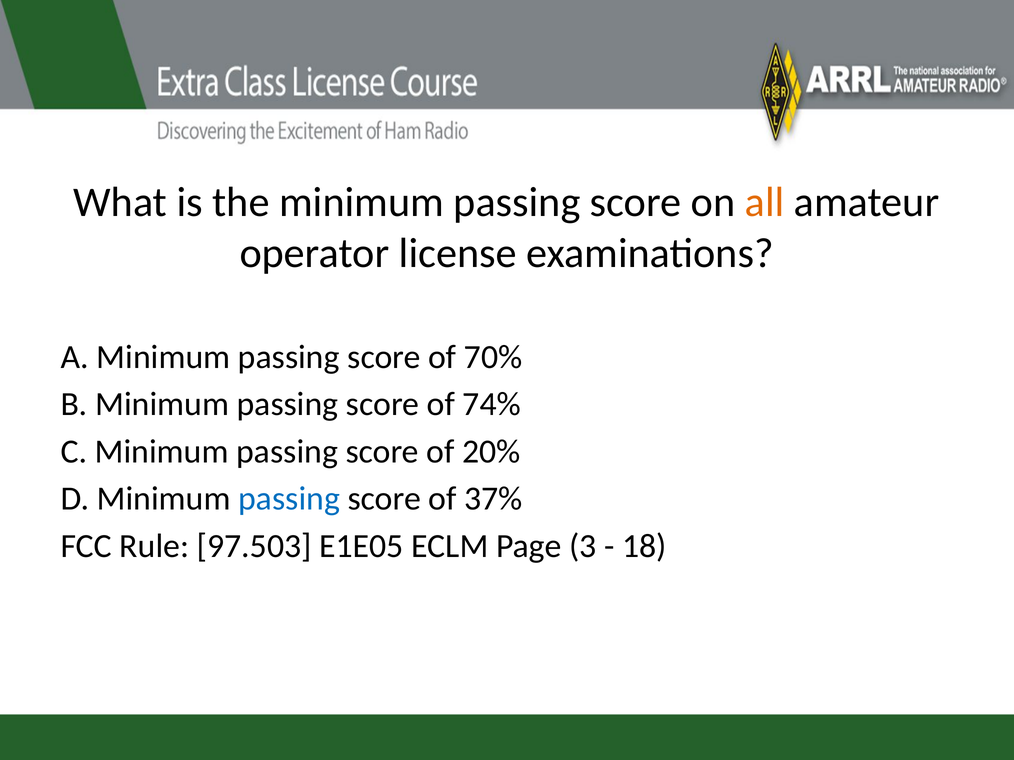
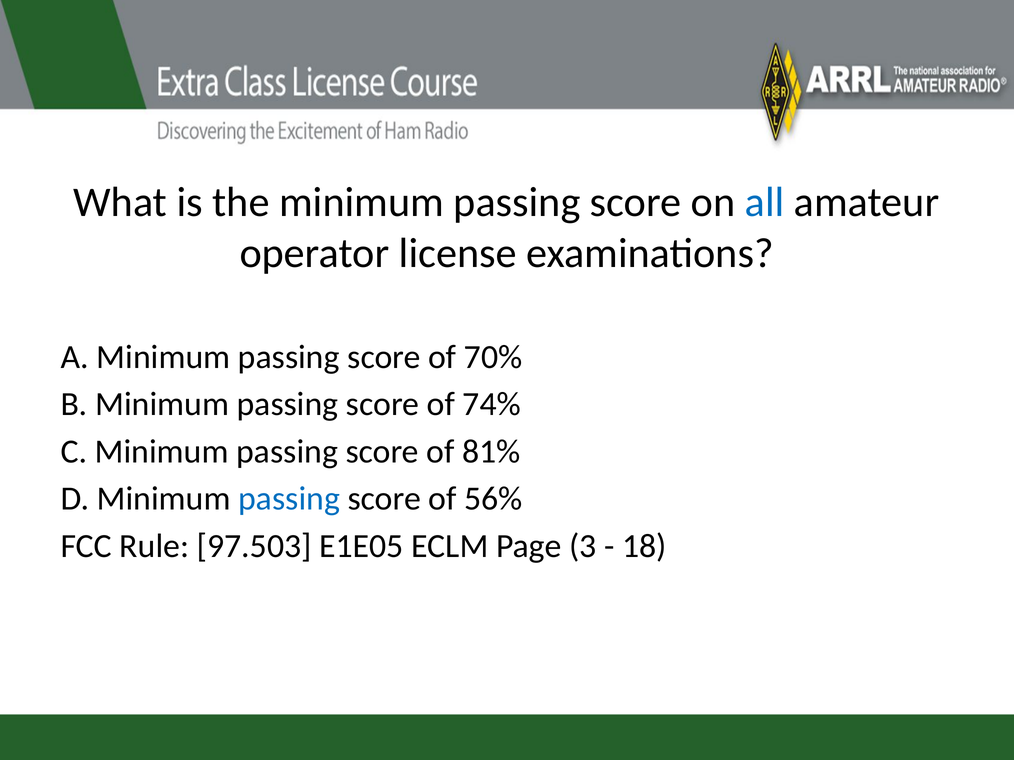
all colour: orange -> blue (765, 203)
20%: 20% -> 81% (491, 452)
37%: 37% -> 56% (493, 499)
